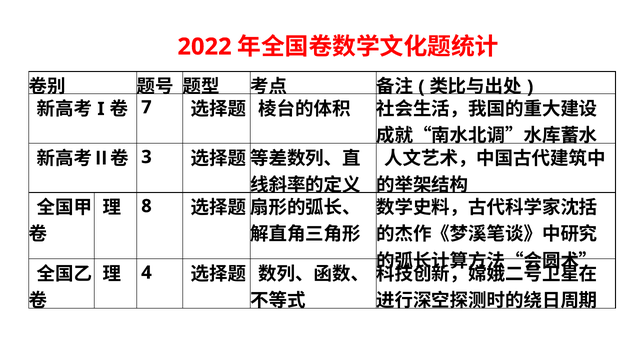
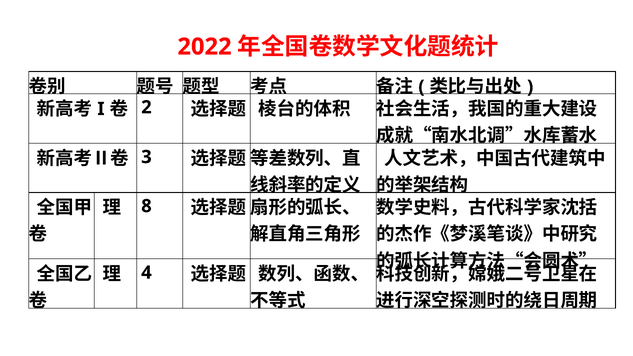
7: 7 -> 2 (146, 107)
